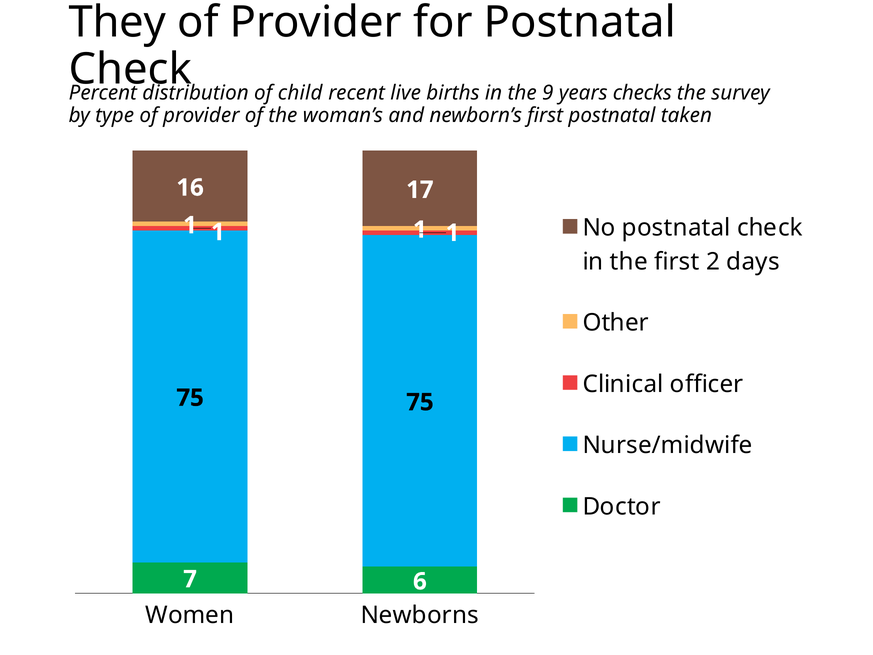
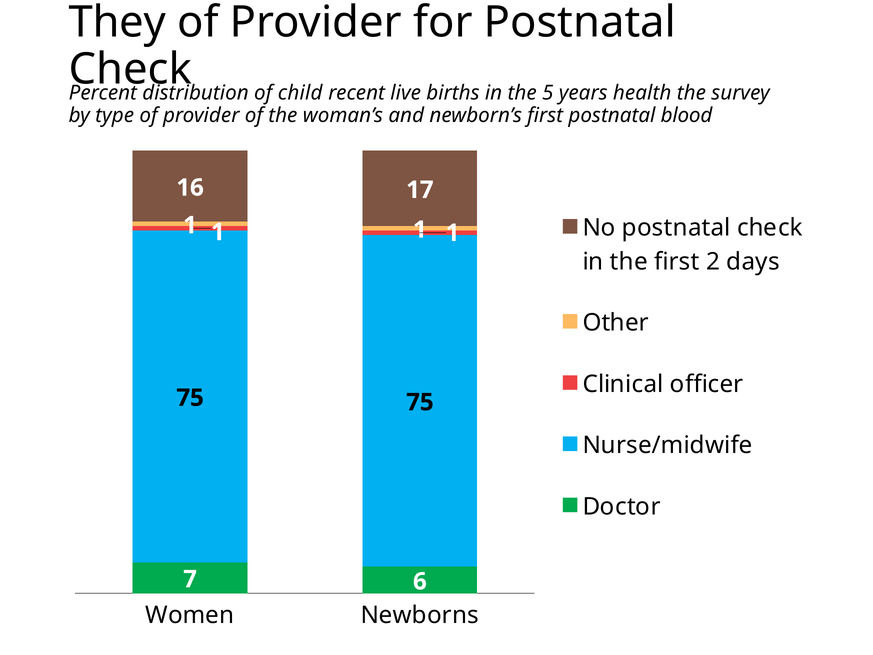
9: 9 -> 5 (548, 93)
checks: checks -> health (642, 93)
taken: taken -> blood (687, 115)
